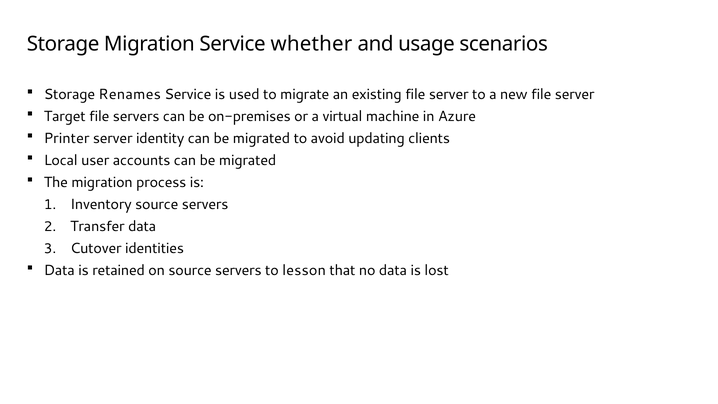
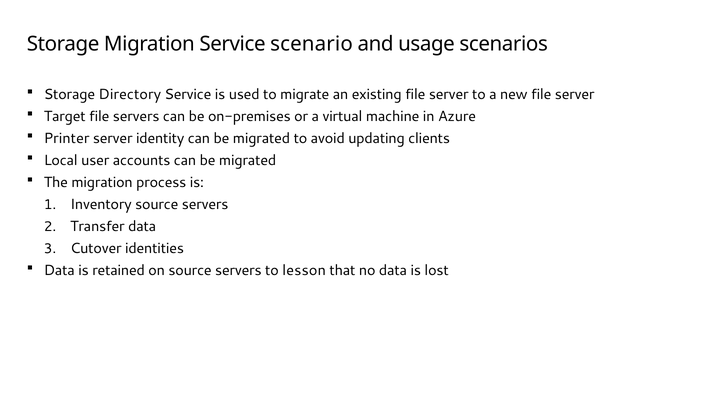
whether: whether -> scenario (311, 44)
Renames: Renames -> Directory (130, 94)
